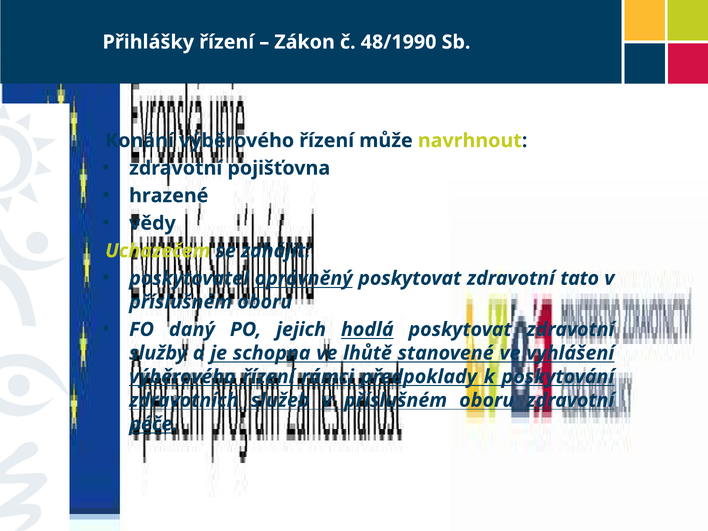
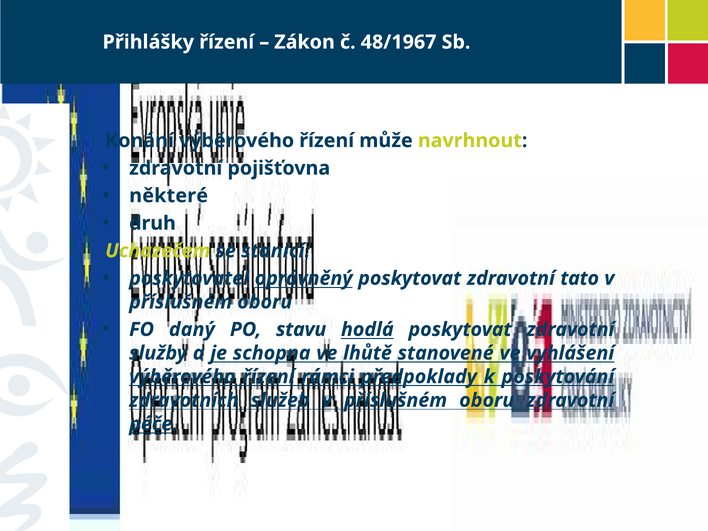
48/1990: 48/1990 -> 48/1967 (399, 42)
hrazené: hrazené -> některé (169, 196)
vědy: vědy -> druh (152, 223)
zahájit: zahájit -> stanicí (276, 251)
jejich: jejich -> stavu (301, 329)
